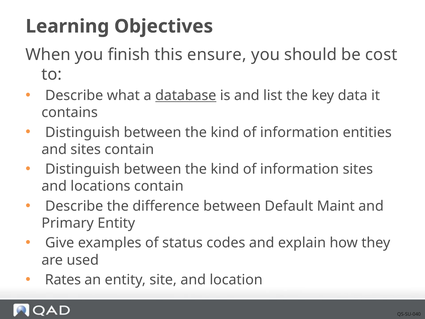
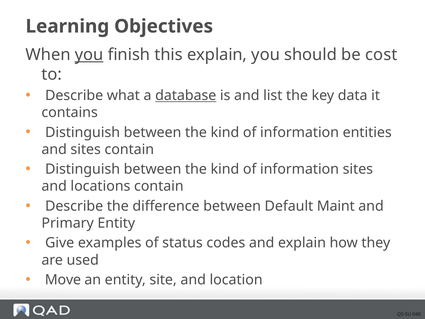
you underline: none -> present (89, 55)
this ensure: ensure -> explain (217, 55)
Rates: Rates -> Move (63, 280)
